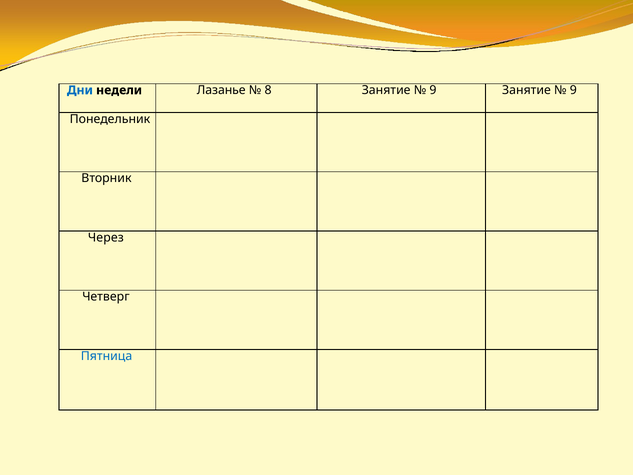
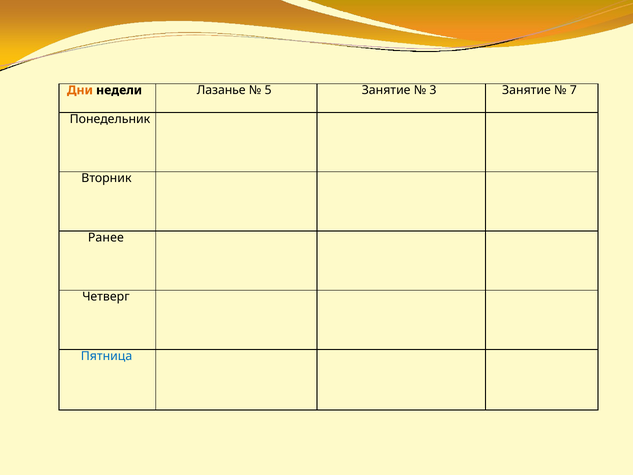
Дни colour: blue -> orange (80, 90)
8: 8 -> 5 (268, 90)
9: 9 -> 3 (433, 90)
9: 9 -> 7 (573, 90)
Через: Через -> Ранее (106, 237)
